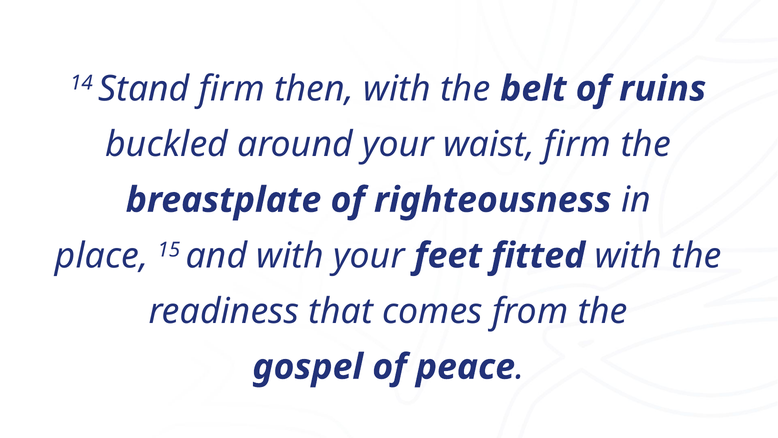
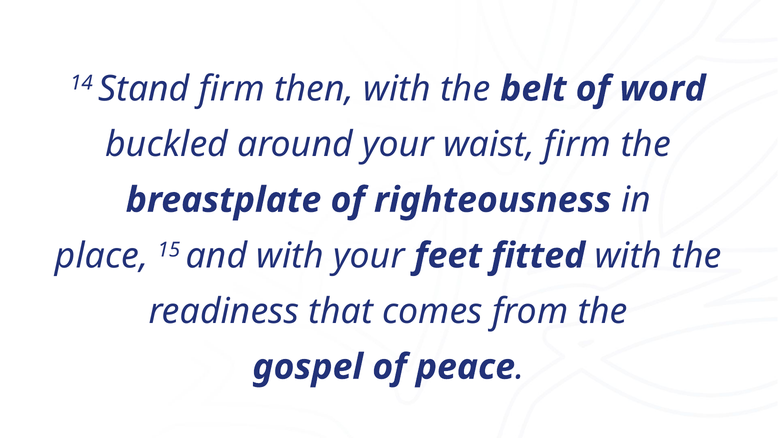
ruins: ruins -> word (663, 89)
